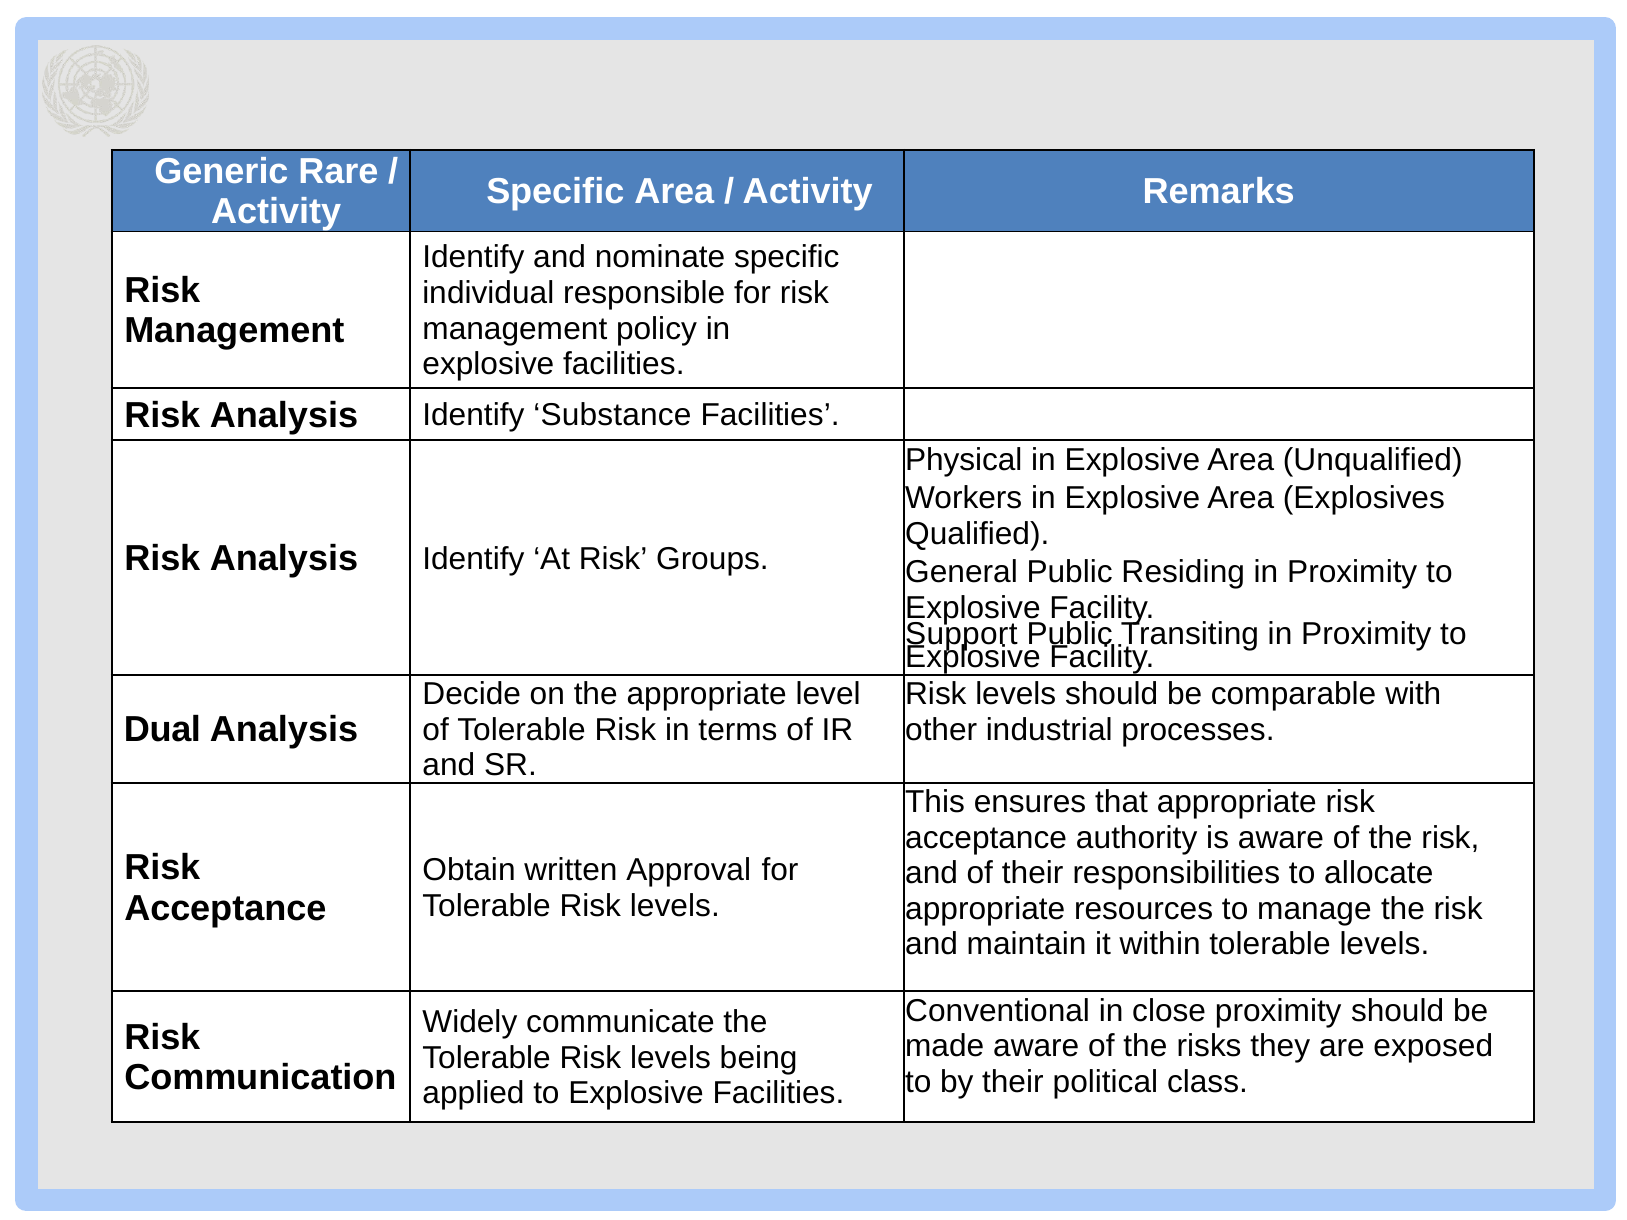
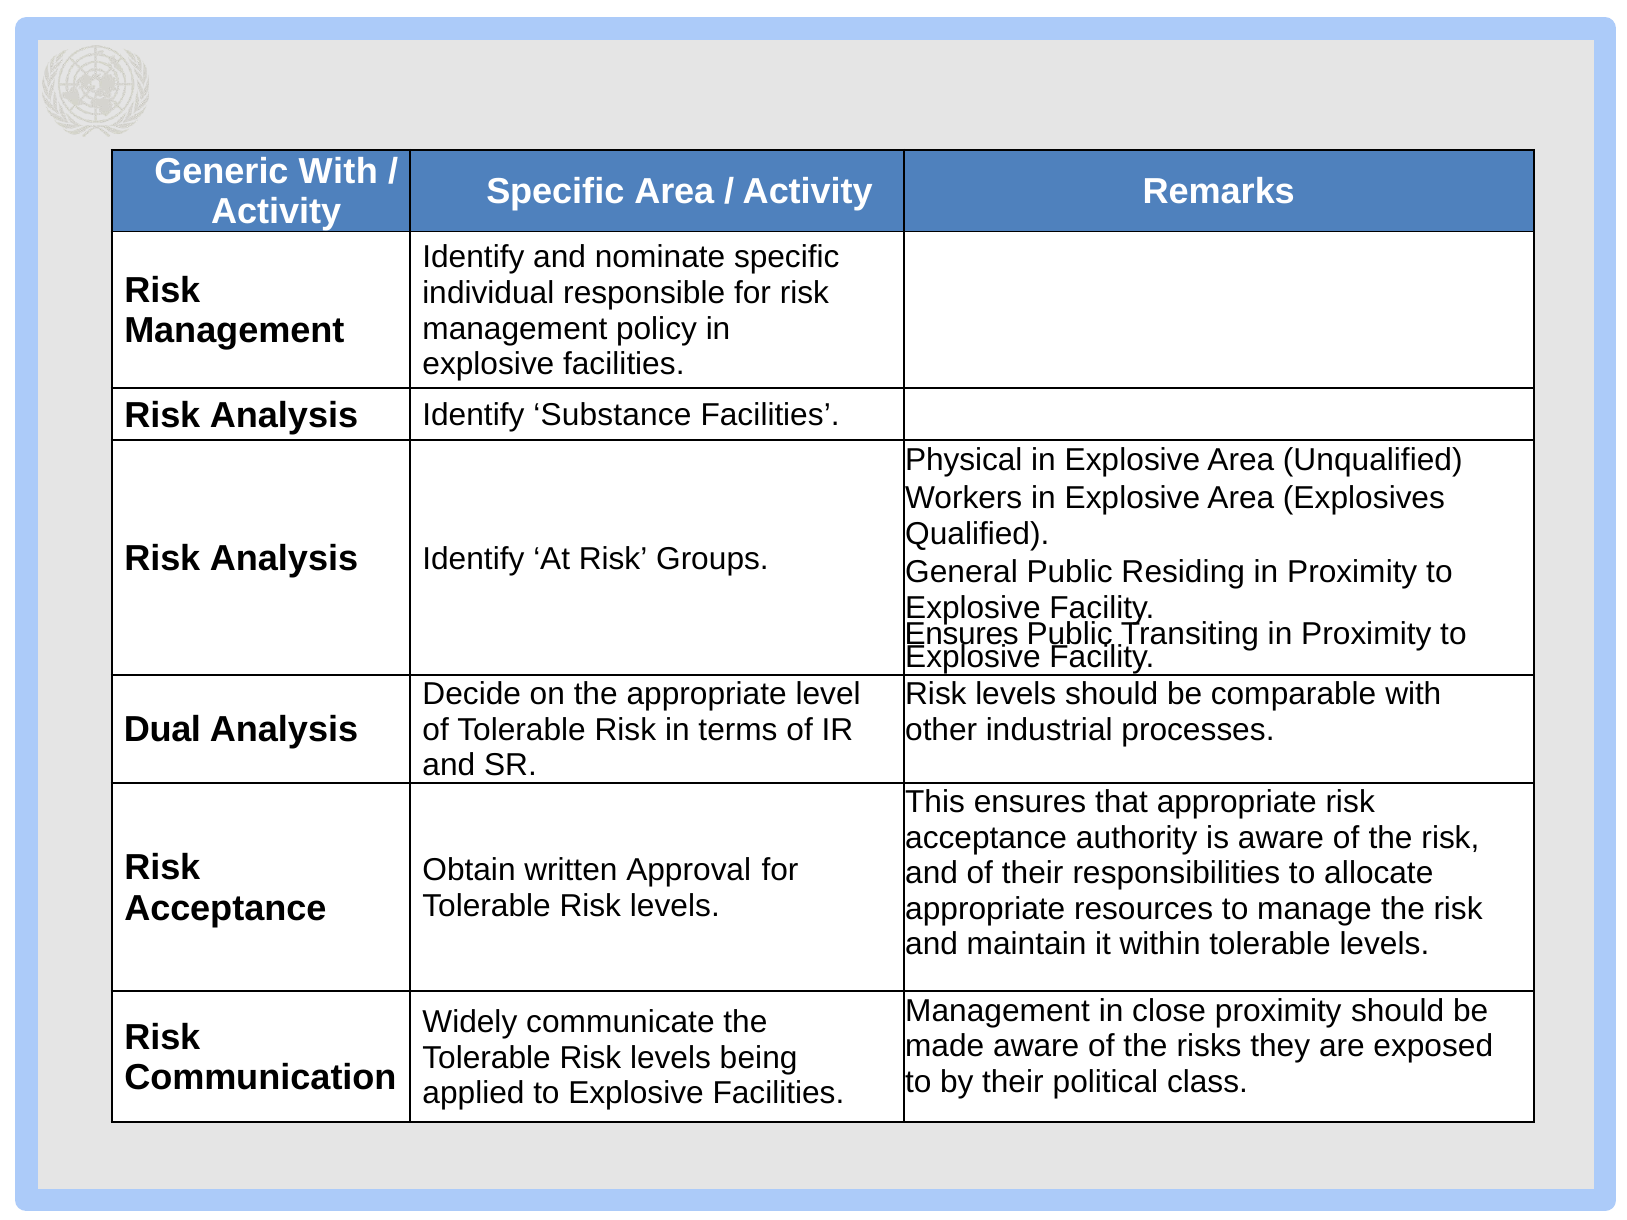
Generic Rare: Rare -> With (338, 172)
Support: Support -> Ensures (962, 634)
Conventional: Conventional -> Management (998, 1011)
